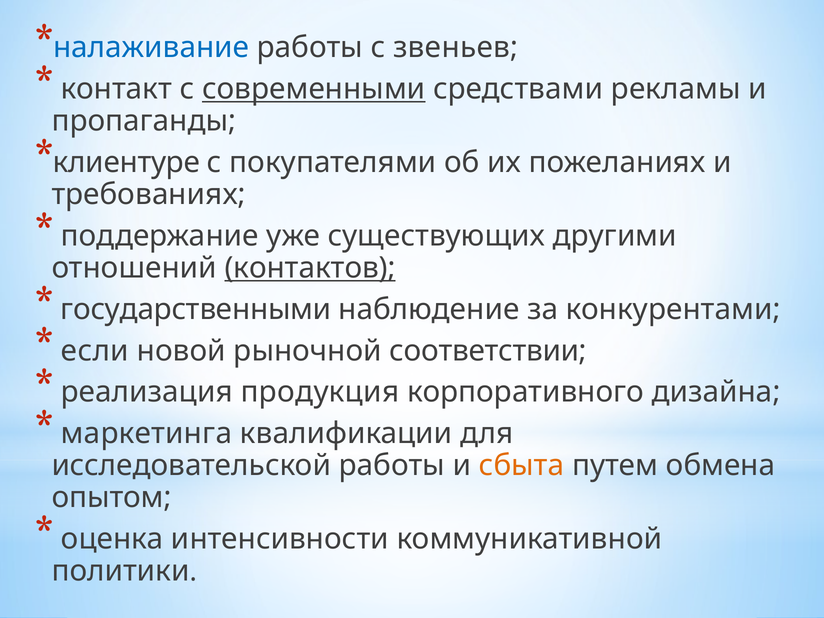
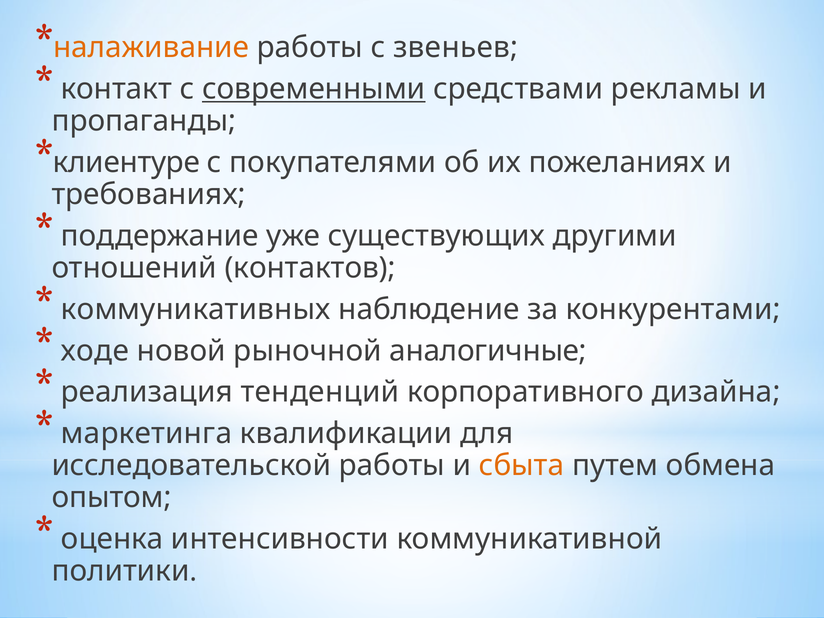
налаживание colour: blue -> orange (151, 48)
контактов underline: present -> none (310, 268)
государственными: государственными -> коммуникативных (196, 309)
если: если -> ходе (95, 351)
соответствии: соответствии -> аналогичные (488, 351)
продукция: продукция -> тенденций (320, 392)
